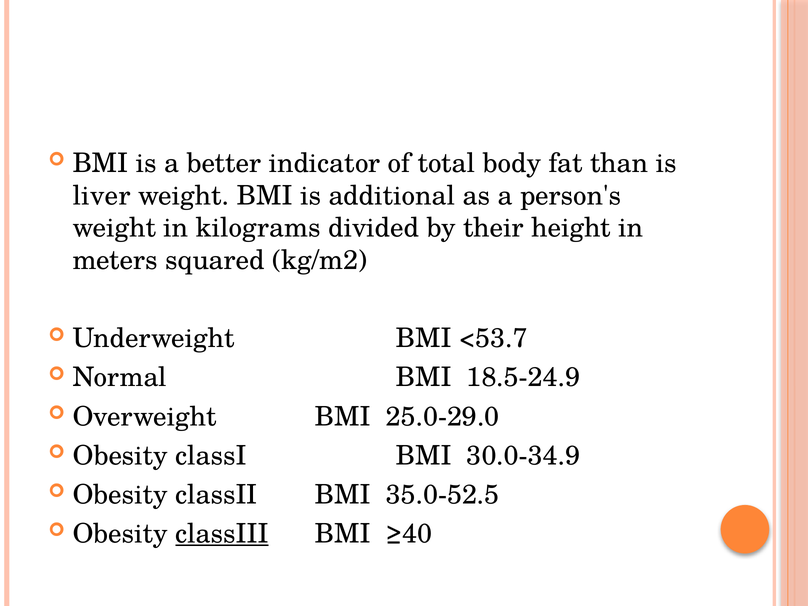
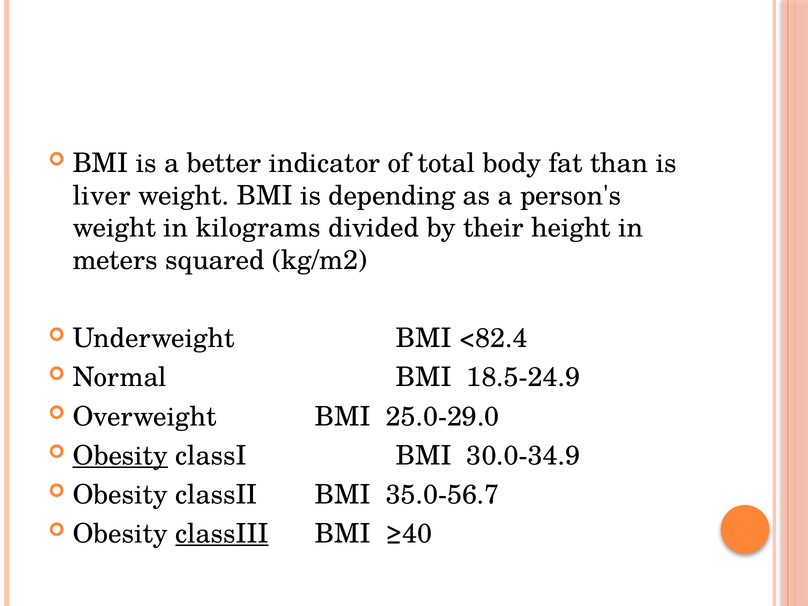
additional: additional -> depending (392, 196)
<53.7: <53.7 -> <82.4 (493, 339)
Obesity underline: none -> present (120, 456)
35.0-52.5: 35.0-52.5 -> 35.0-56.7 (443, 495)
